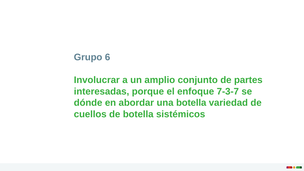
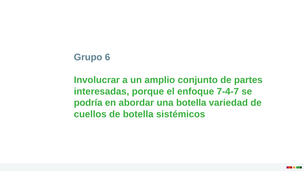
7-3-7: 7-3-7 -> 7-4-7 (228, 91)
dónde: dónde -> podría (88, 103)
